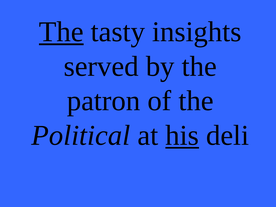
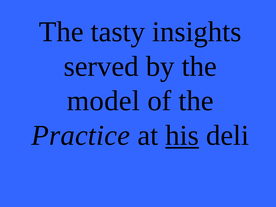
The underline: present -> none (61, 32)
patron: patron -> model (103, 101)
Political: Political -> Practice (81, 135)
